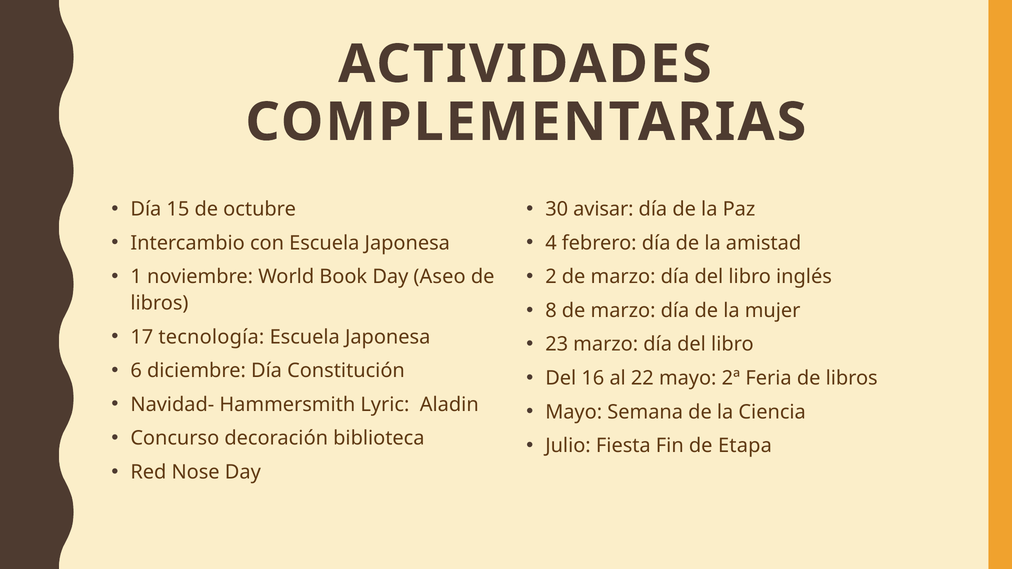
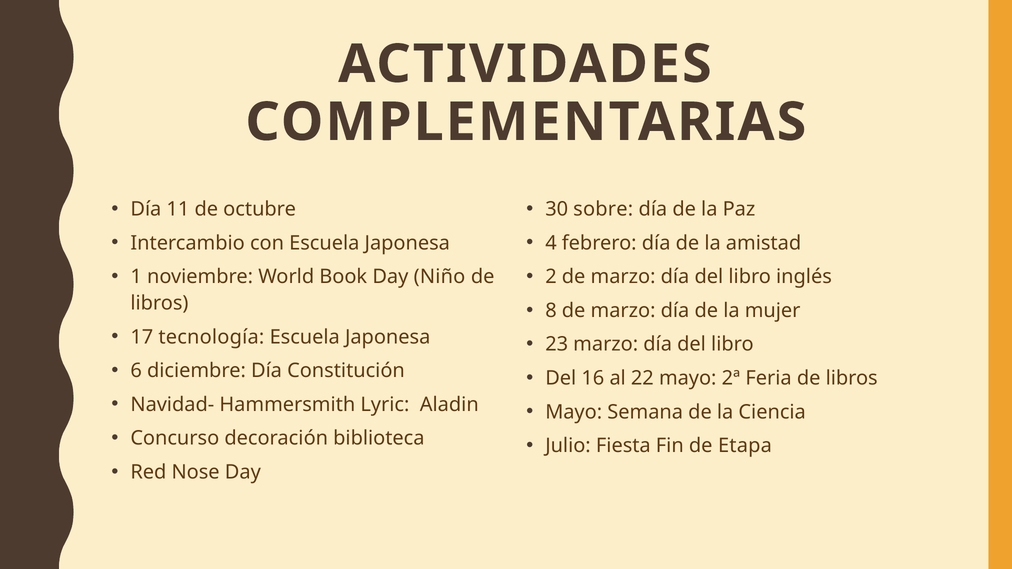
15: 15 -> 11 (178, 209)
avisar: avisar -> sobre (603, 209)
Aseo: Aseo -> Niño (440, 277)
